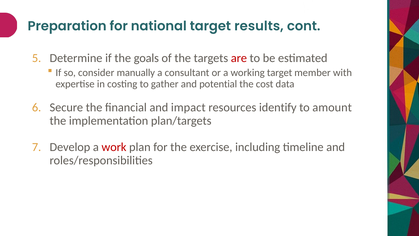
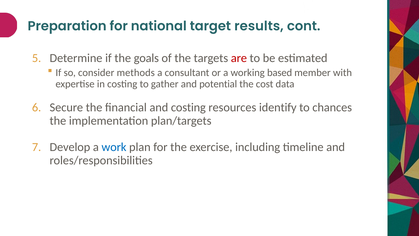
manually: manually -> methods (136, 73)
working target: target -> based (280, 73)
and impact: impact -> costing (188, 107)
amount: amount -> chances (332, 107)
work colour: red -> blue (114, 147)
